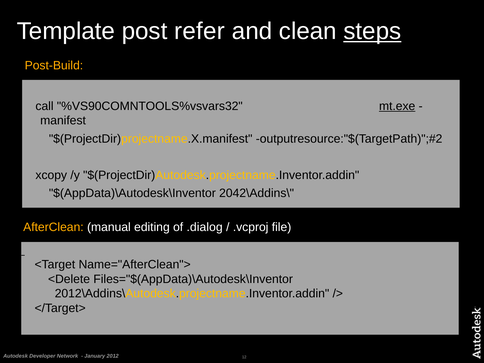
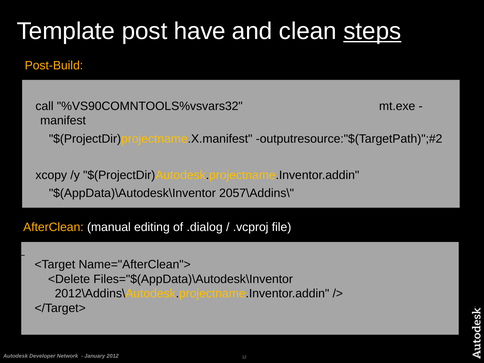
refer: refer -> have (200, 31)
mt.exe underline: present -> none (397, 106)
2042\Addins\: 2042\Addins\ -> 2057\Addins\ (257, 193)
